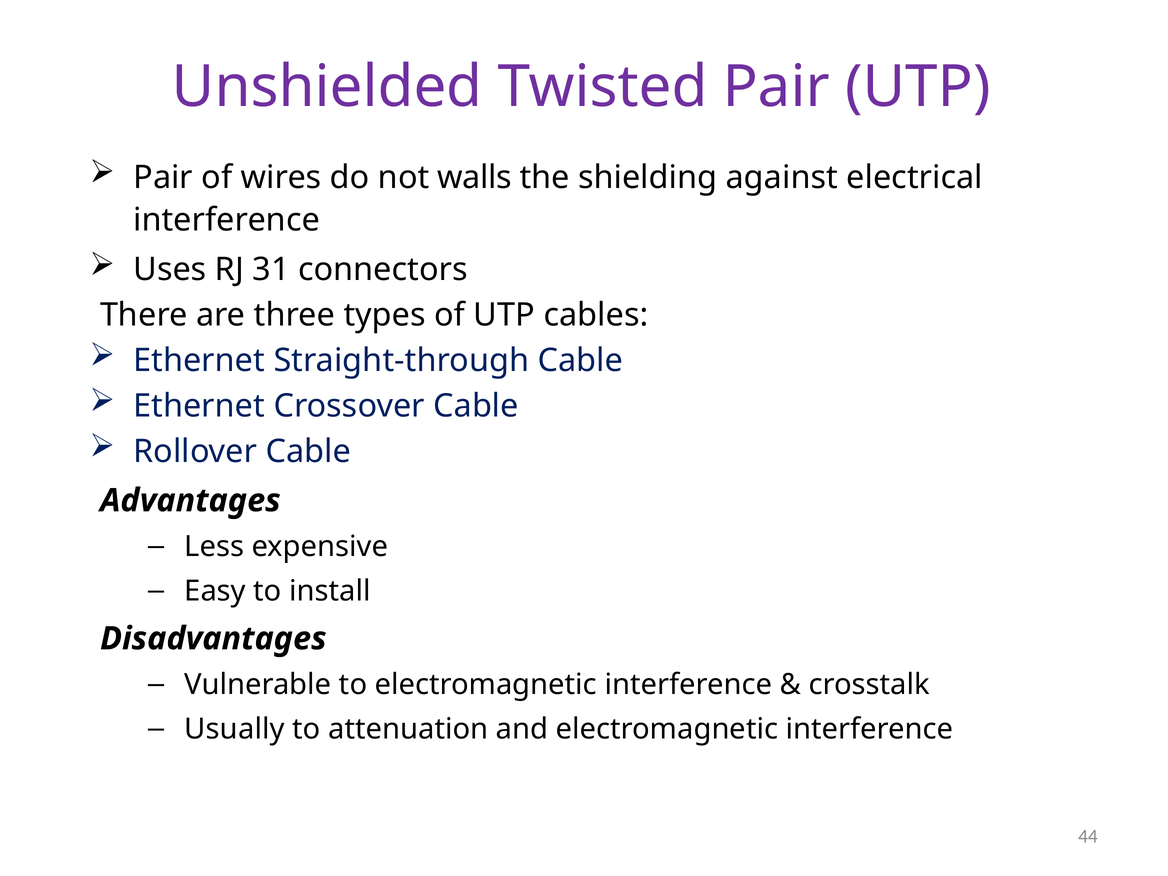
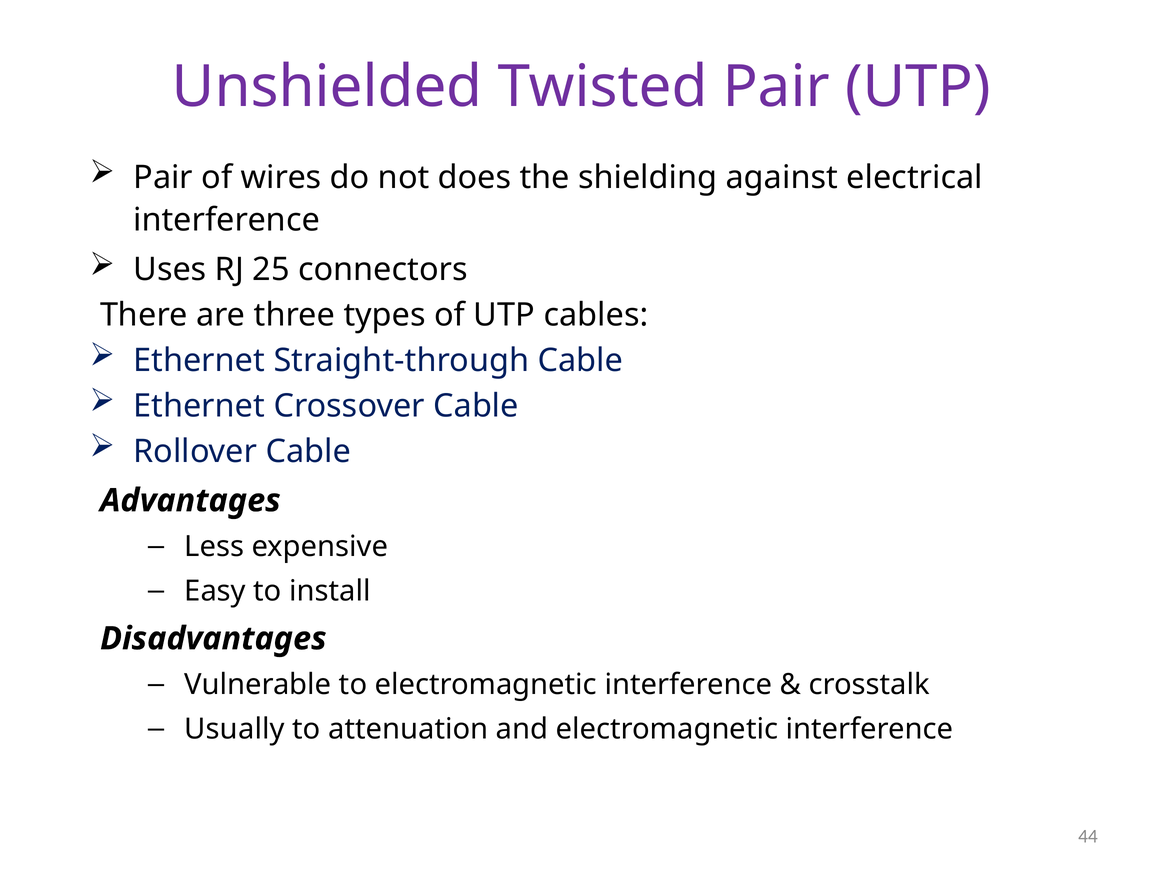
walls: walls -> does (474, 177)
31: 31 -> 25 (271, 270)
